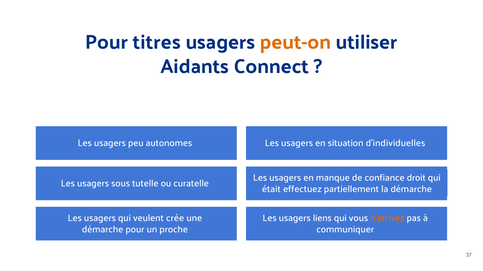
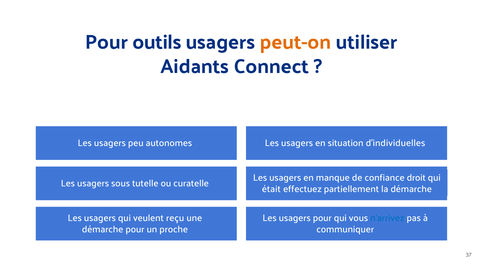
titres: titres -> outils (157, 42)
crée: crée -> reçu (175, 219)
usagers liens: liens -> pour (322, 219)
n’arrivez colour: orange -> blue (387, 219)
